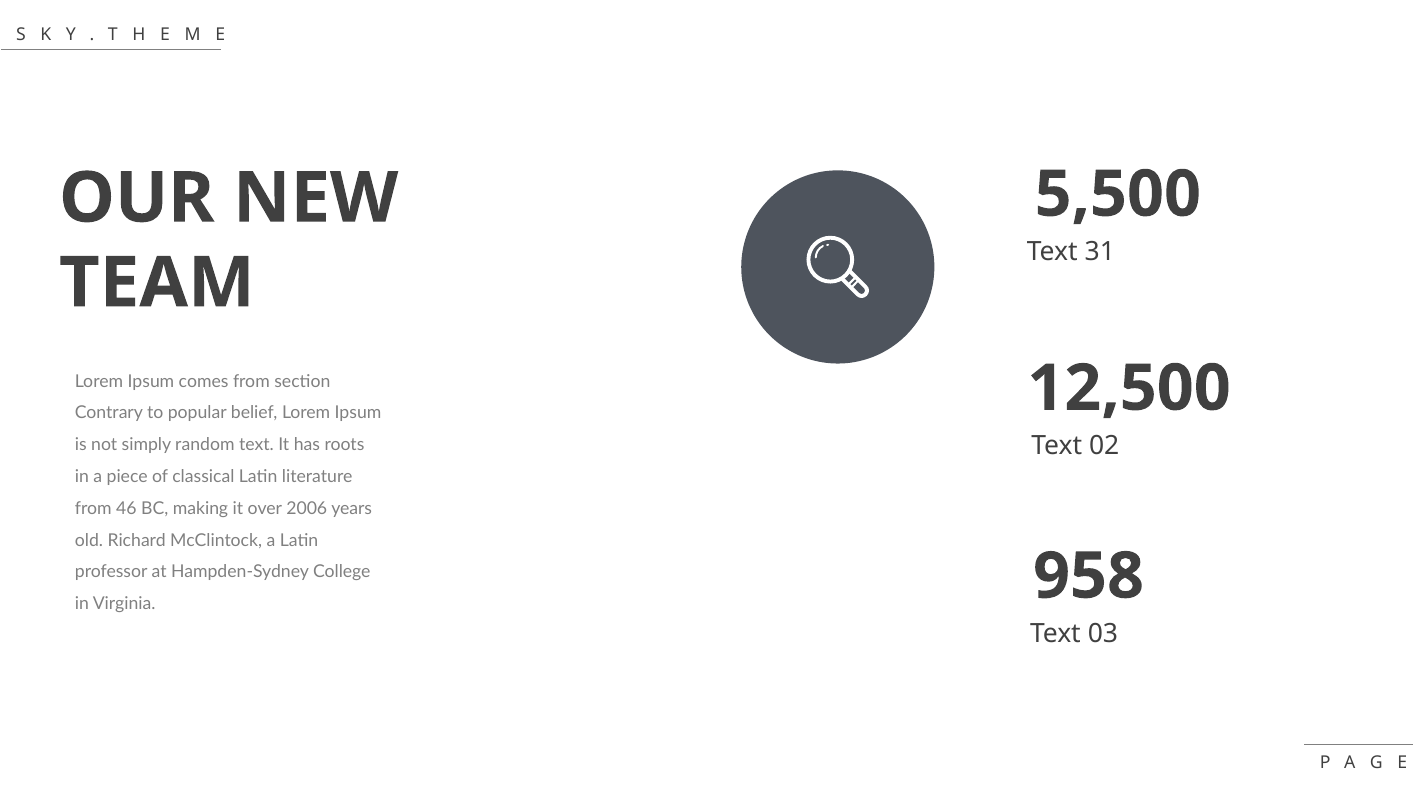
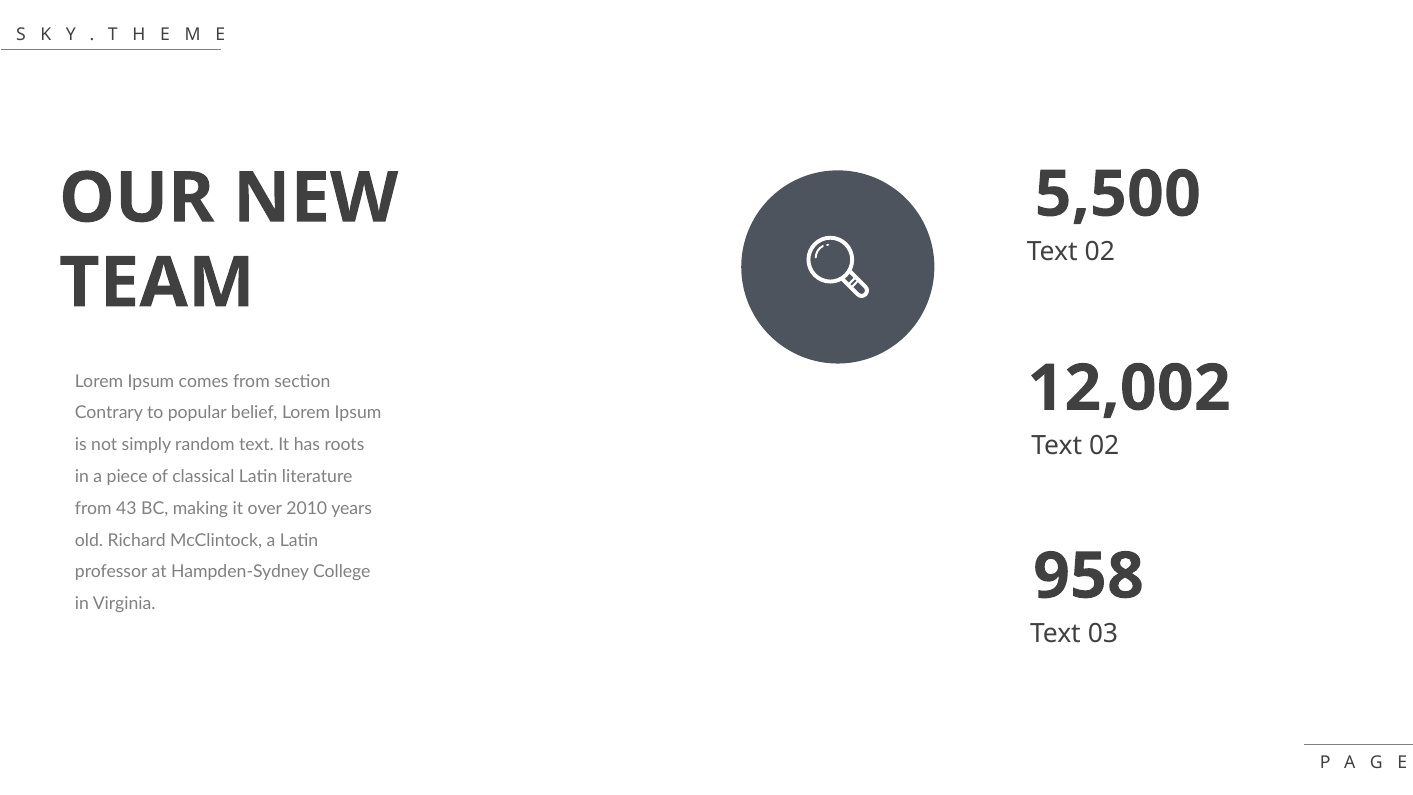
31: 31 -> 02 (1100, 251)
12,500: 12,500 -> 12,002 (1129, 388)
46: 46 -> 43 (126, 508)
2006: 2006 -> 2010 (307, 508)
